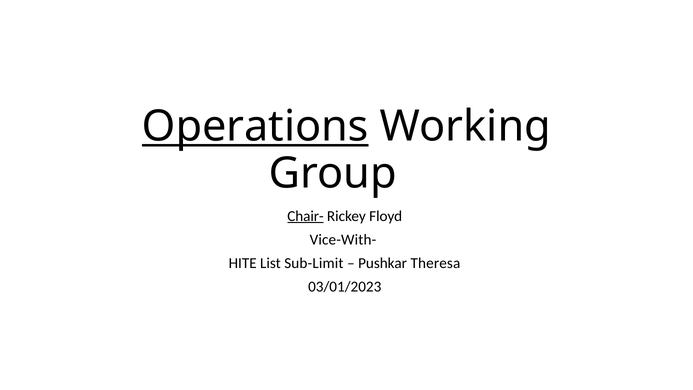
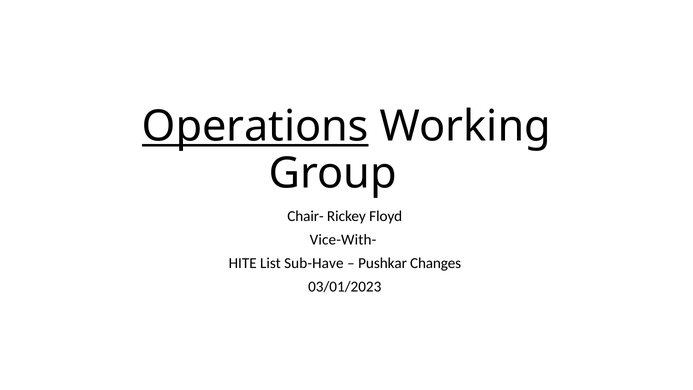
Chair- underline: present -> none (305, 216)
Sub-Limit: Sub-Limit -> Sub-Have (314, 263)
Theresa: Theresa -> Changes (436, 263)
